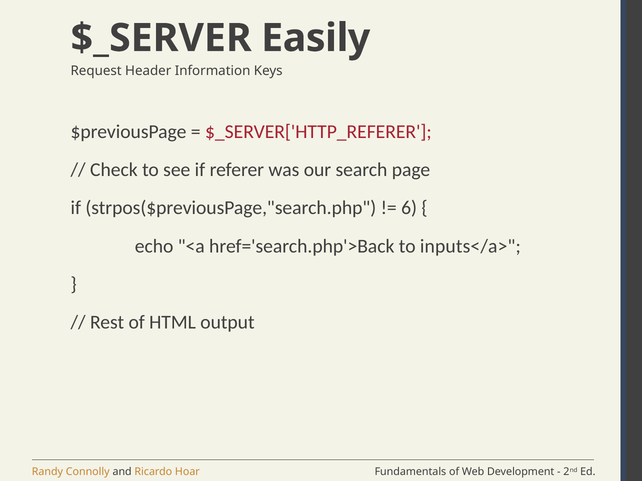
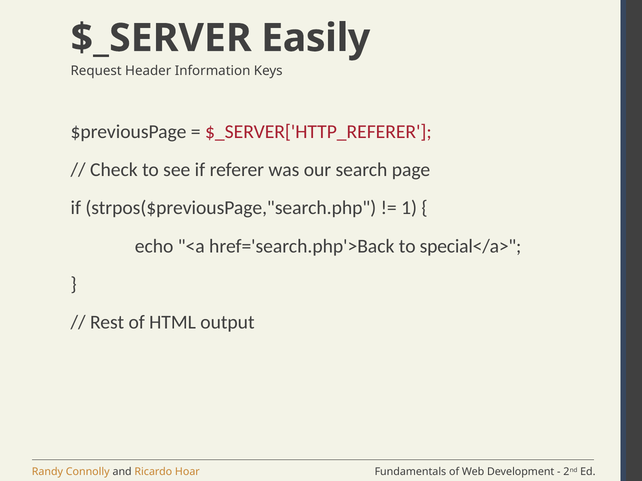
6: 6 -> 1 (409, 208)
inputs</a>: inputs</a> -> special</a> (471, 246)
